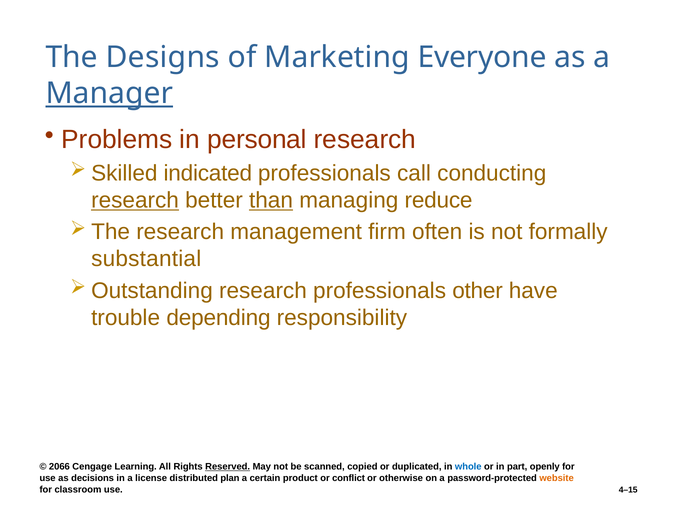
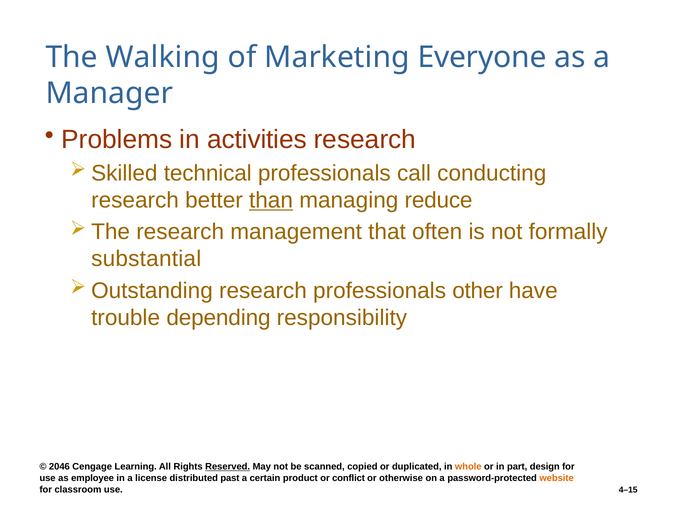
Designs: Designs -> Walking (163, 57)
Manager underline: present -> none (109, 94)
personal: personal -> activities (257, 140)
indicated: indicated -> technical (208, 173)
research underline: present -> none (135, 200)
firm: firm -> that (387, 232)
2066: 2066 -> 2046 (59, 467)
whole colour: blue -> orange (468, 467)
openly: openly -> design (545, 467)
decisions: decisions -> employee (93, 478)
plan: plan -> past (230, 478)
